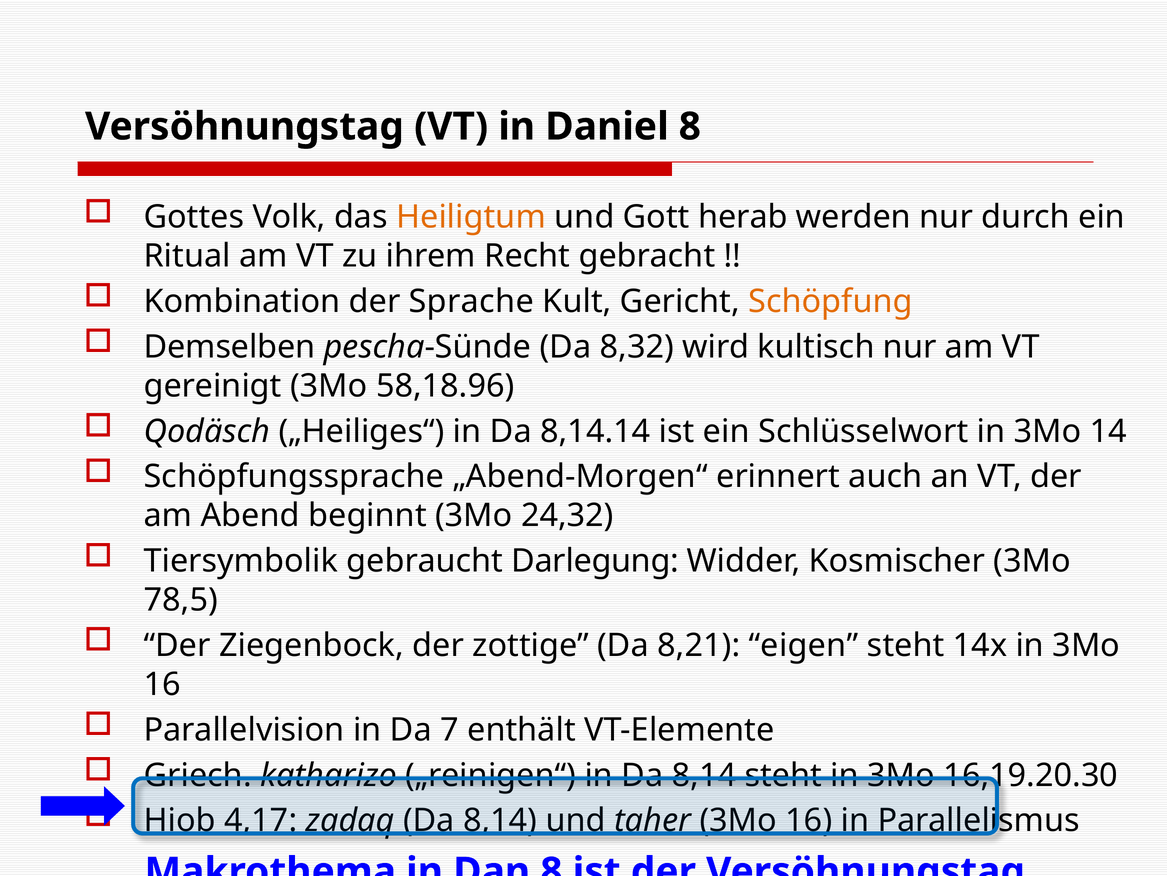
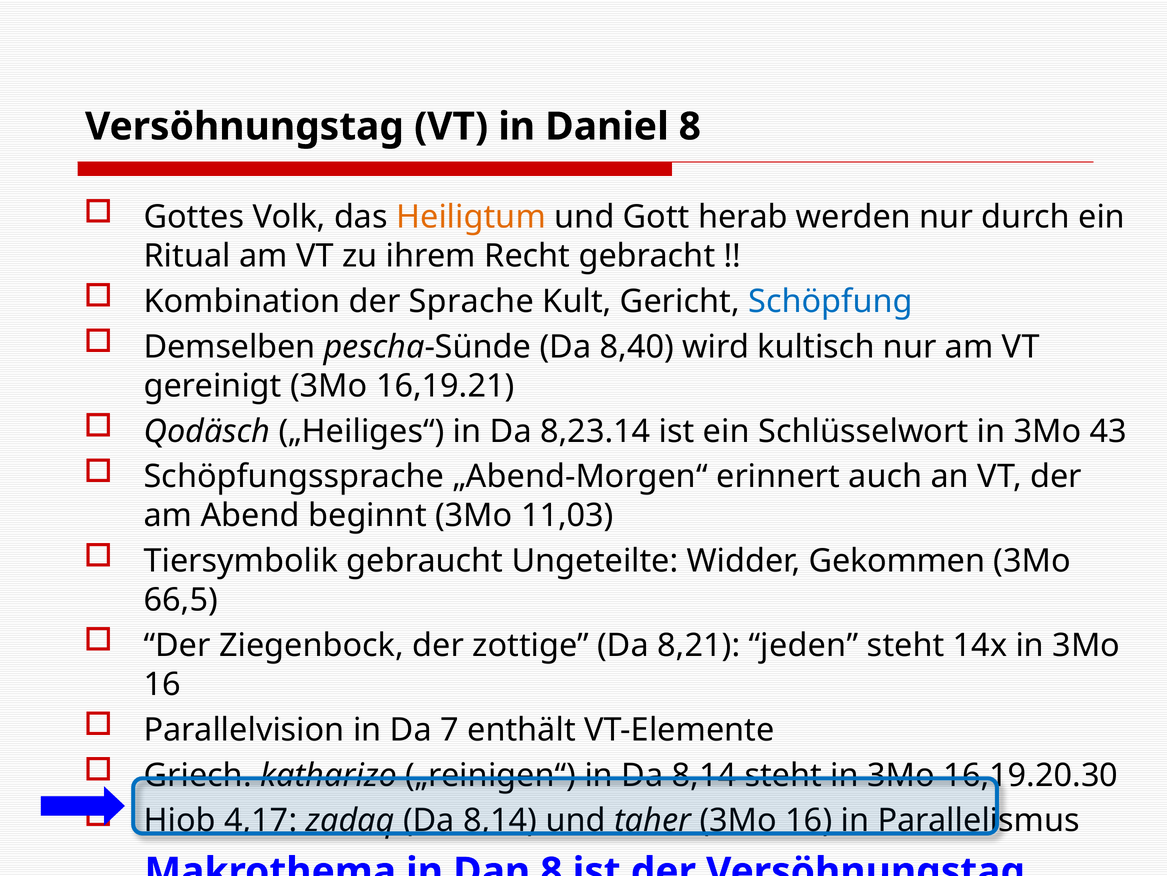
Schöpfung colour: orange -> blue (830, 301)
8,32: 8,32 -> 8,40 (637, 347)
58,18.96: 58,18.96 -> 16,19.21 (445, 386)
8,14.14: 8,14.14 -> 8,23.14 (595, 431)
14: 14 -> 43 (1108, 431)
24,32: 24,32 -> 11,03 (567, 515)
Darlegung: Darlegung -> Ungeteilte (595, 561)
Kosmischer: Kosmischer -> Gekommen (897, 561)
78,5: 78,5 -> 66,5 (181, 600)
eigen: eigen -> jeden (803, 645)
